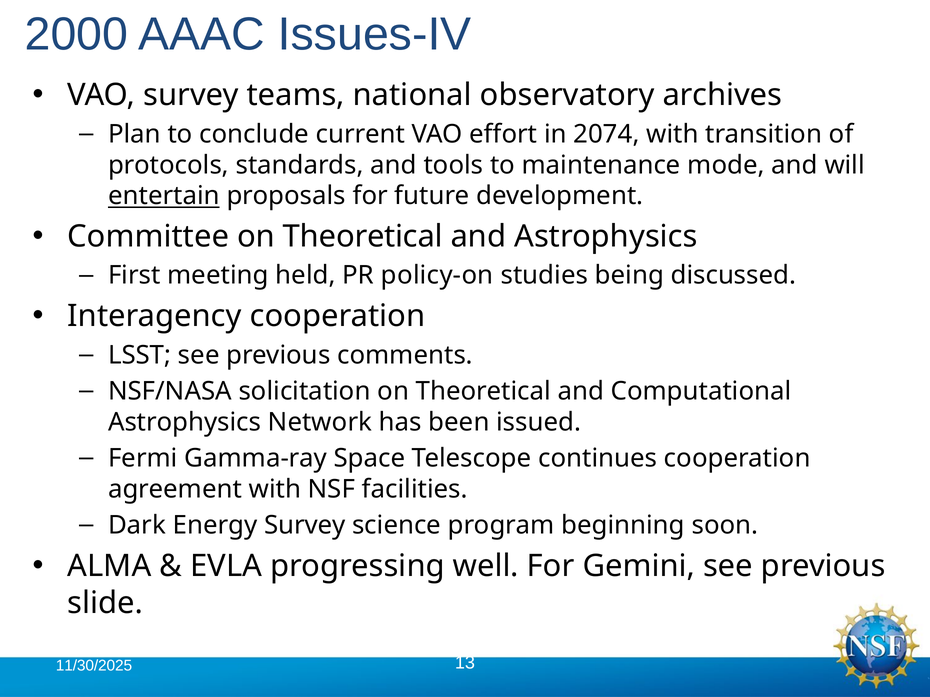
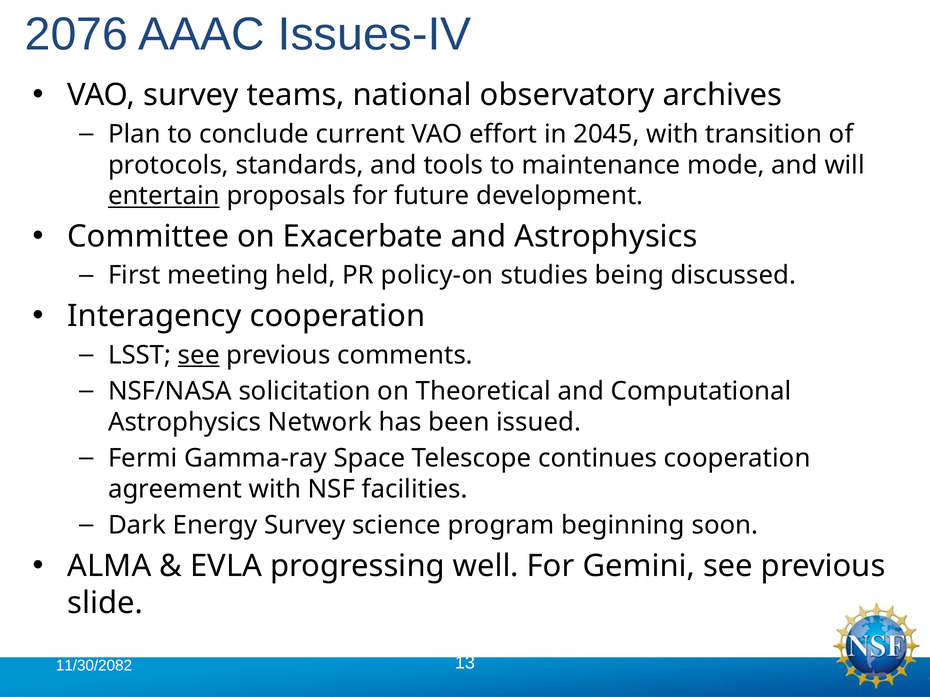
2000: 2000 -> 2076 (76, 34)
2074: 2074 -> 2045 (606, 134)
Committee on Theoretical: Theoretical -> Exacerbate (363, 237)
see underline: none -> present (199, 355)
11/30/2025: 11/30/2025 -> 11/30/2082 (94, 666)
